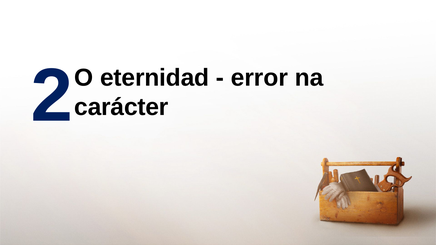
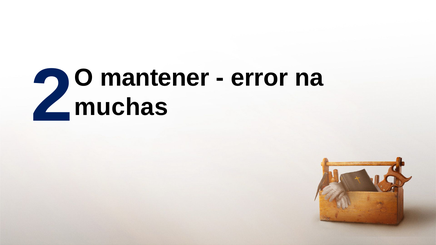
eternidad: eternidad -> mantener (155, 78)
carácter: carácter -> muchas (121, 107)
